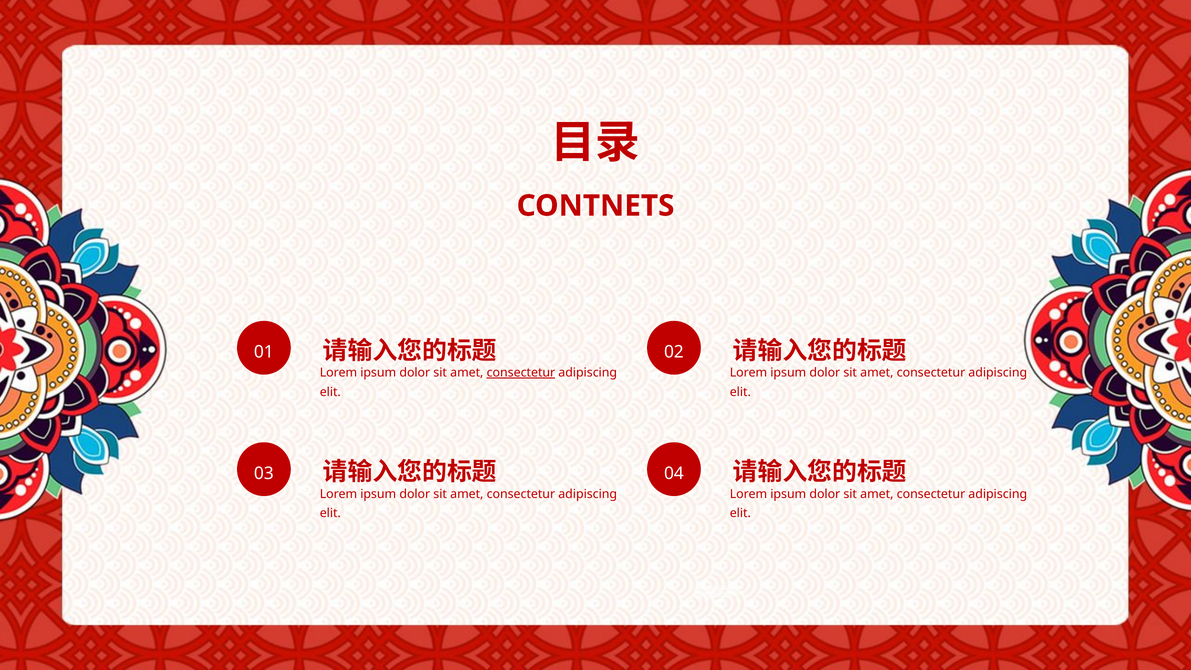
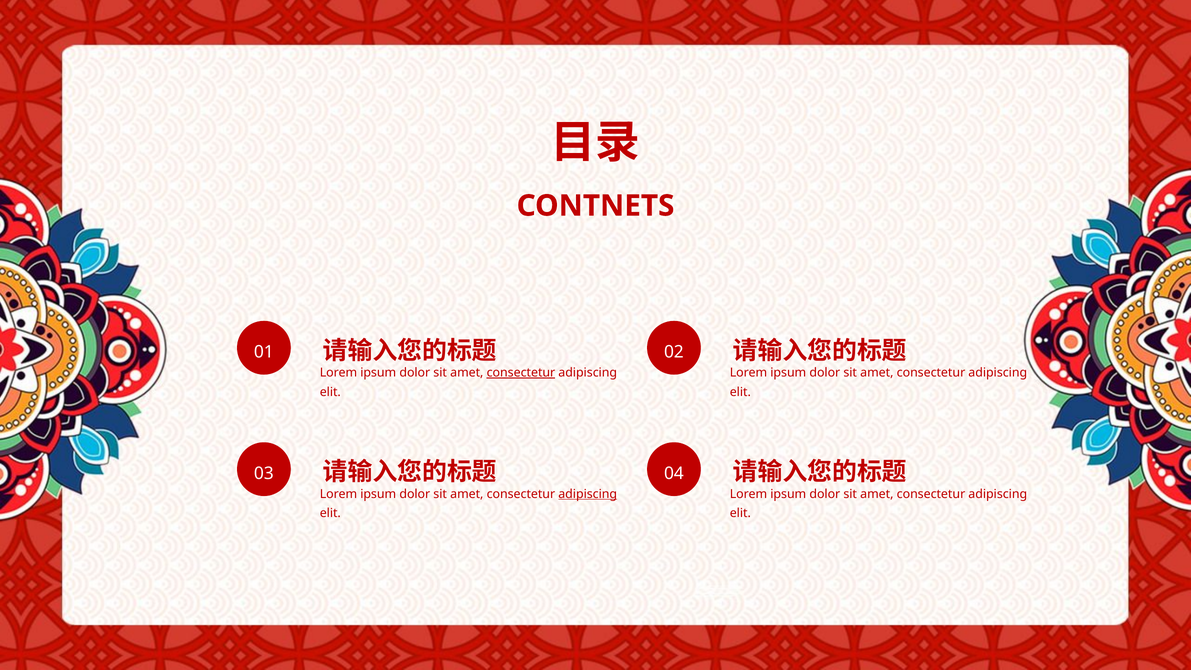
adipiscing underline: none -> present (588, 494)
